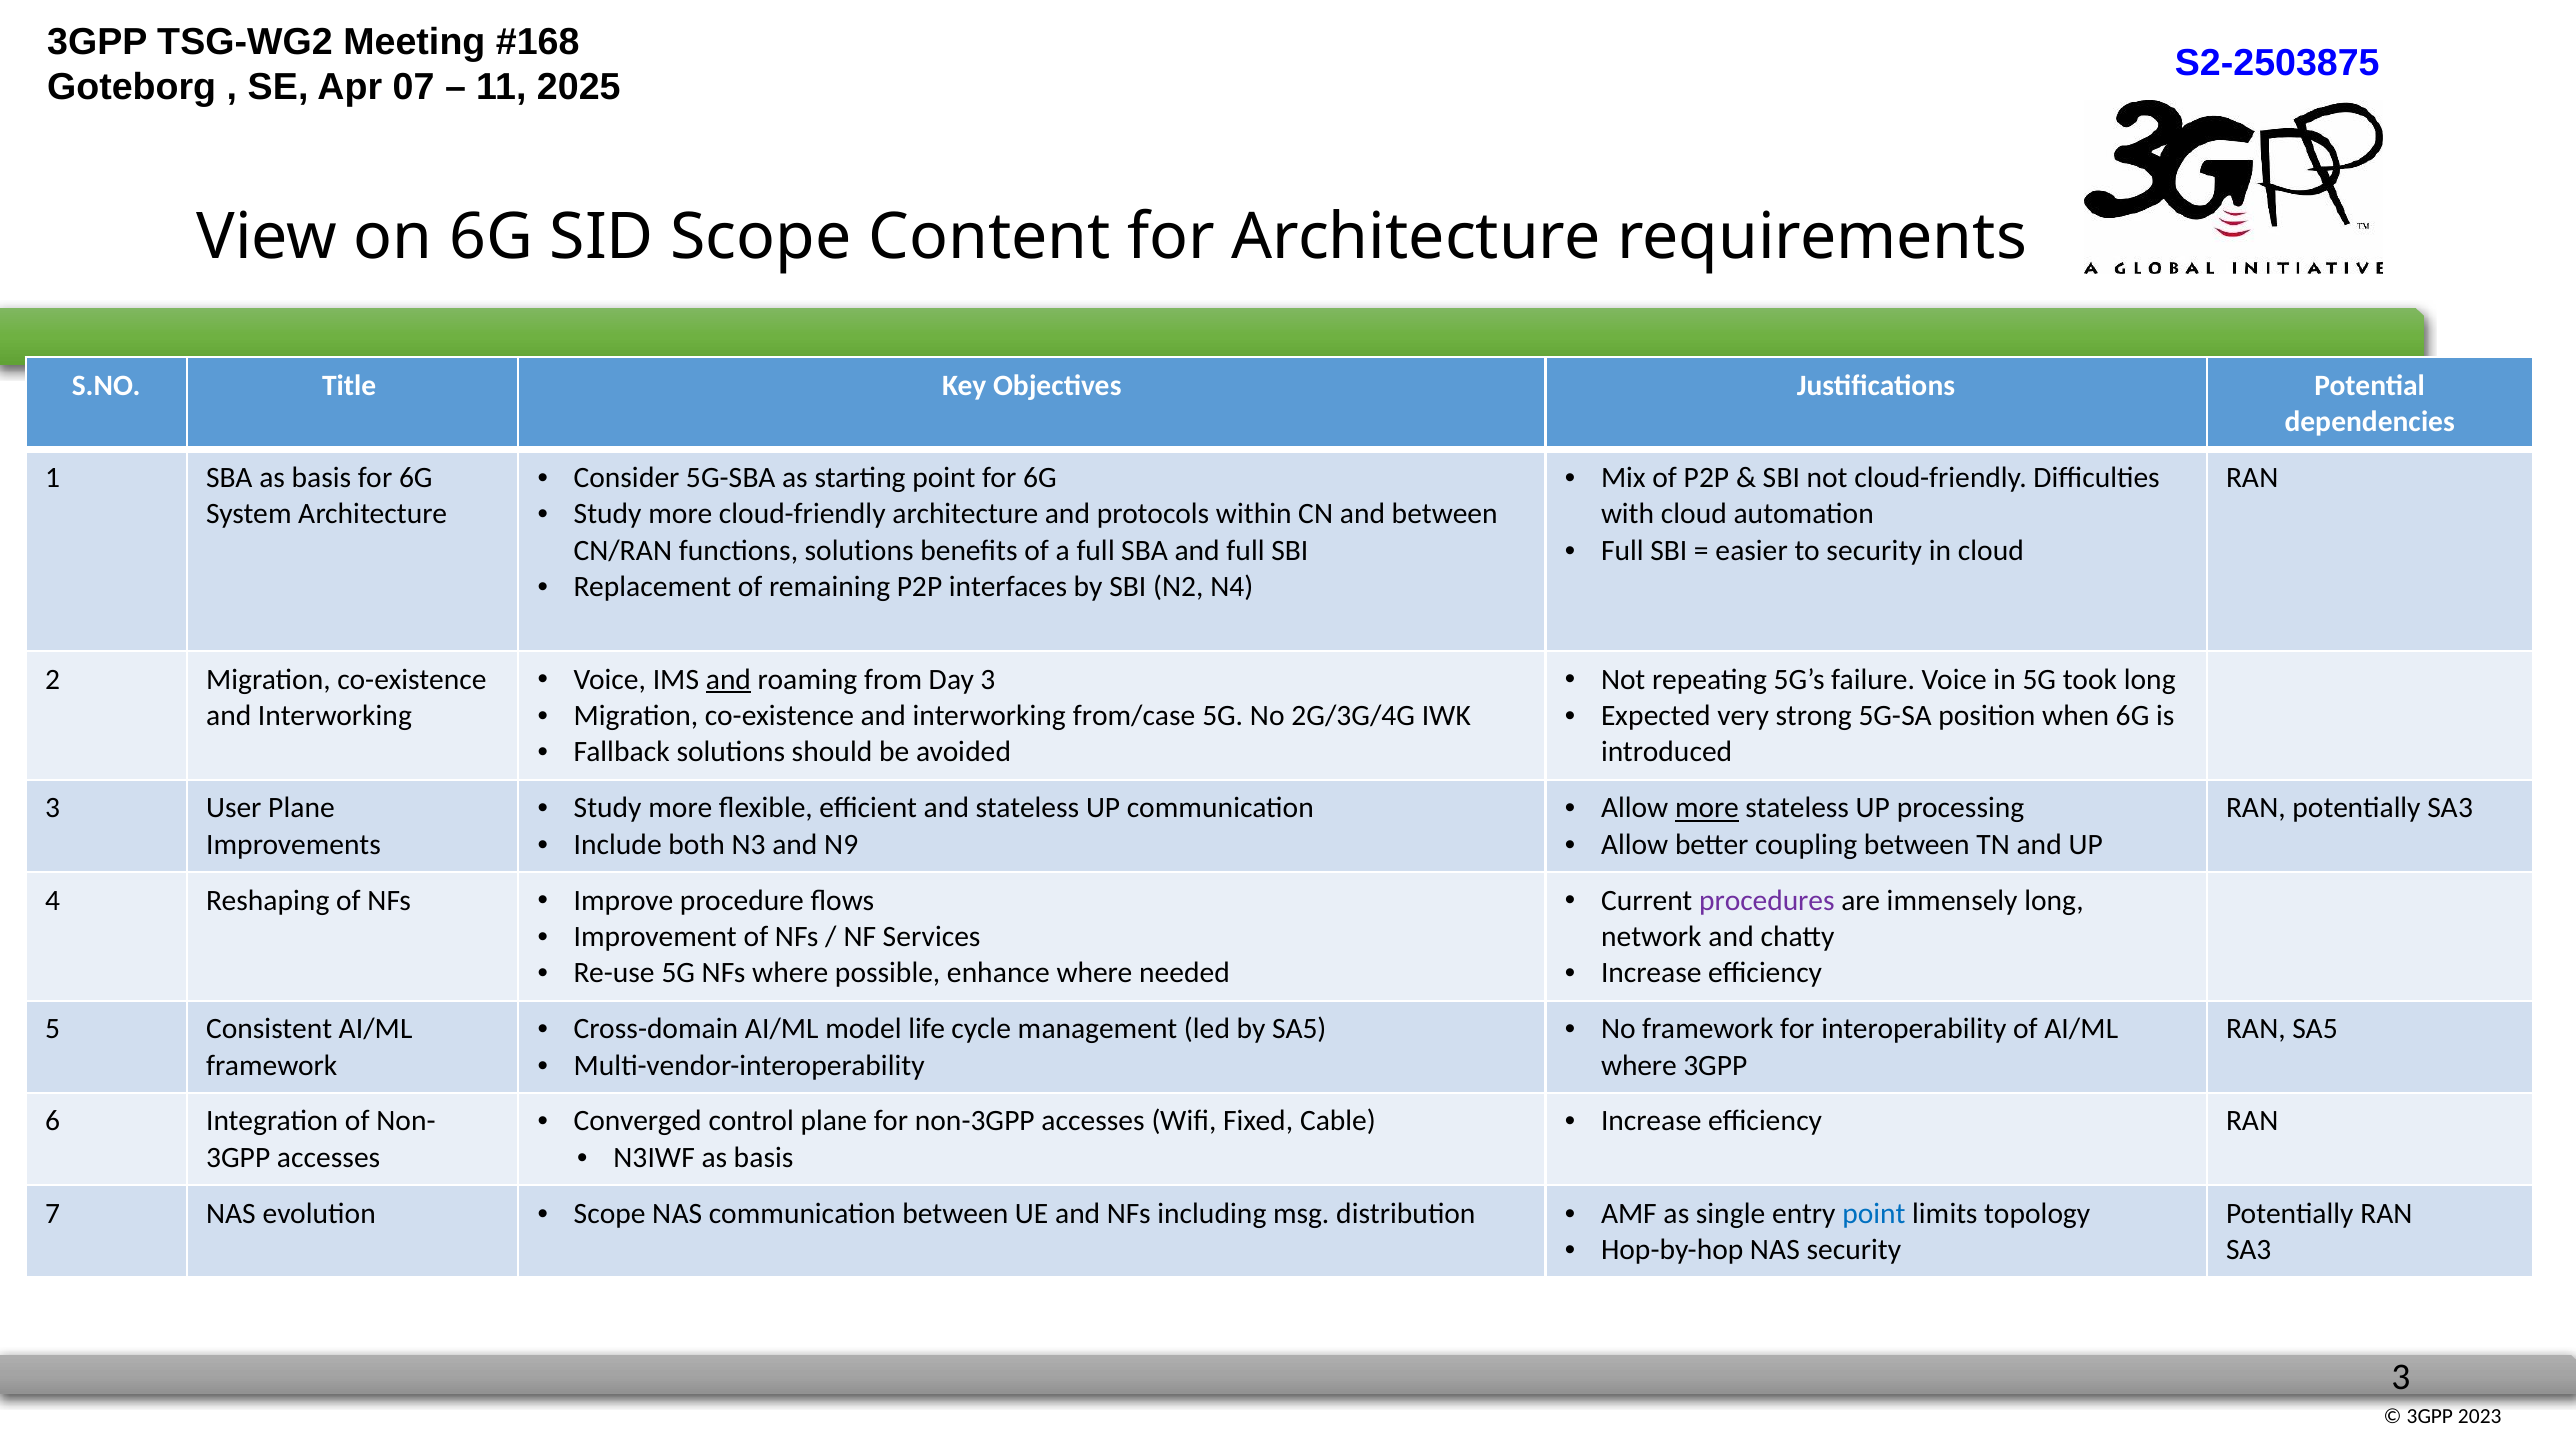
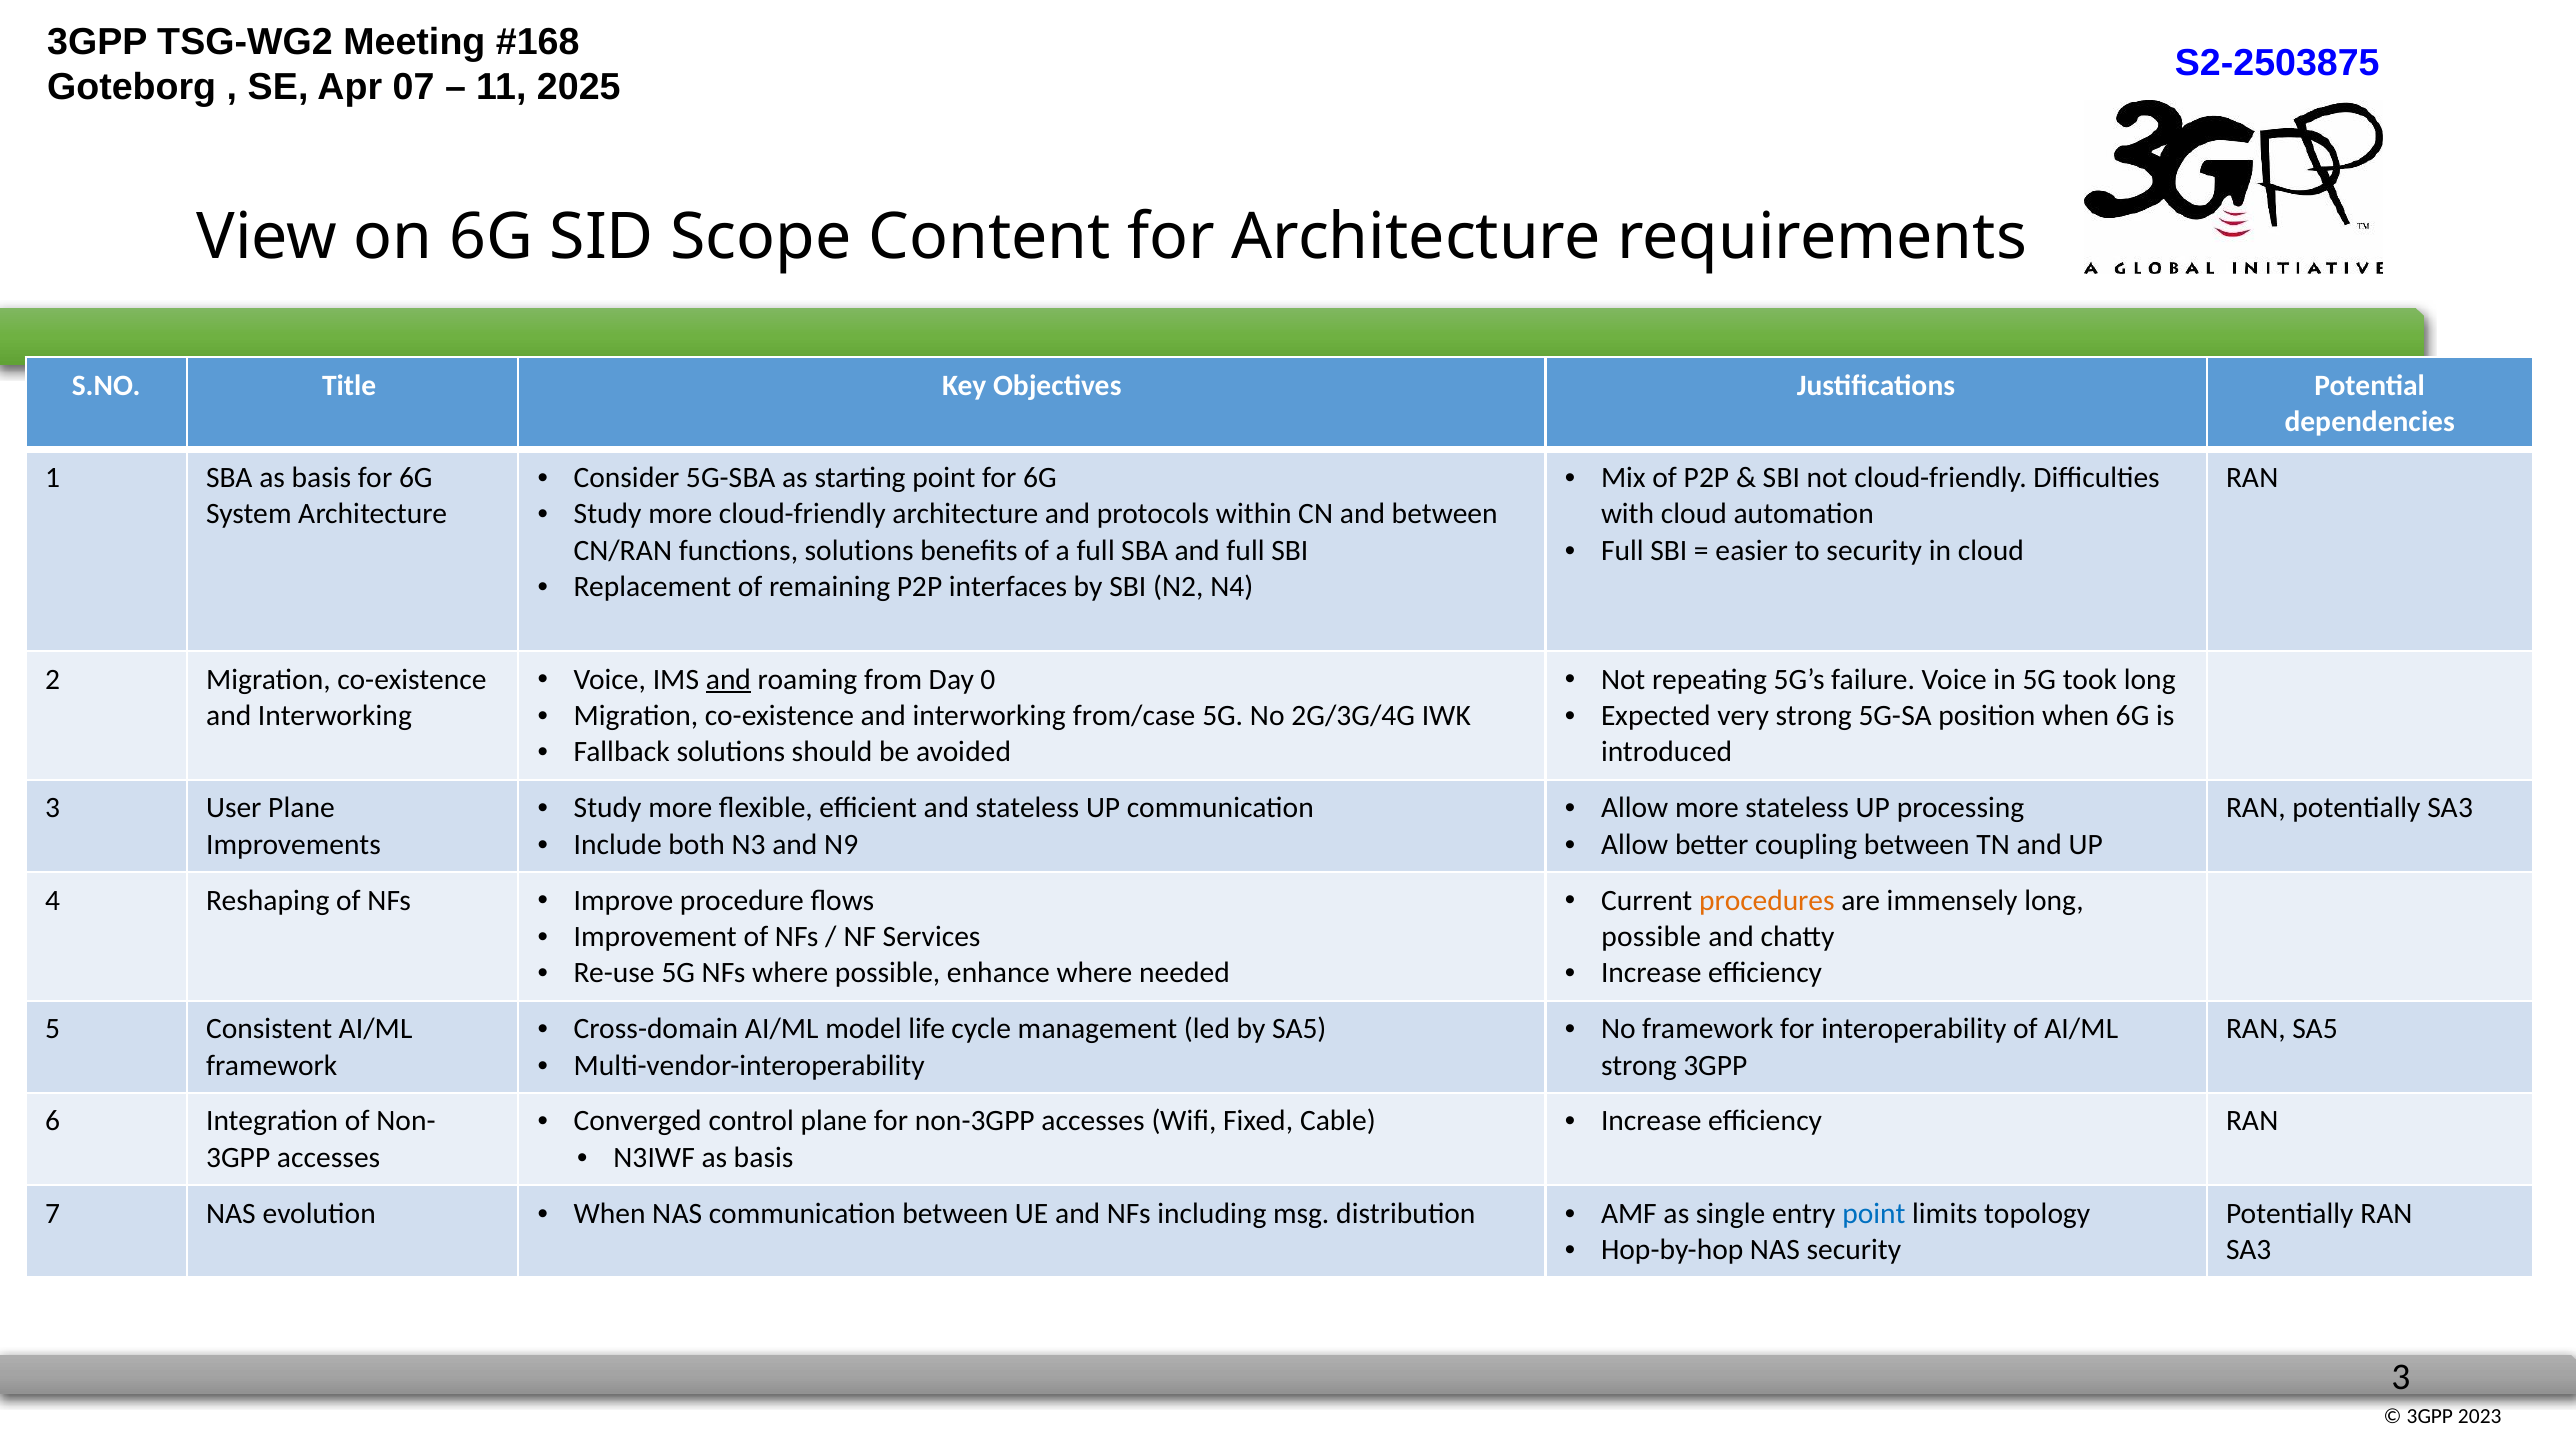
Day 3: 3 -> 0 (988, 679)
more underline: present -> none (1707, 808)
procedures colour: purple -> orange (1767, 900)
network: network -> possible (1651, 937)
where: where -> strong (1639, 1065)
Scope: Scope -> When (610, 1213)
